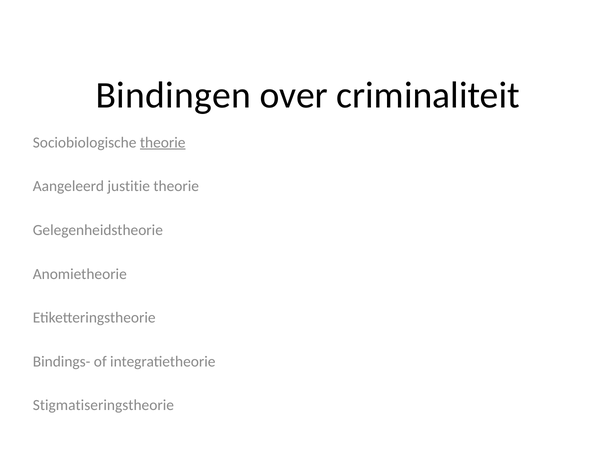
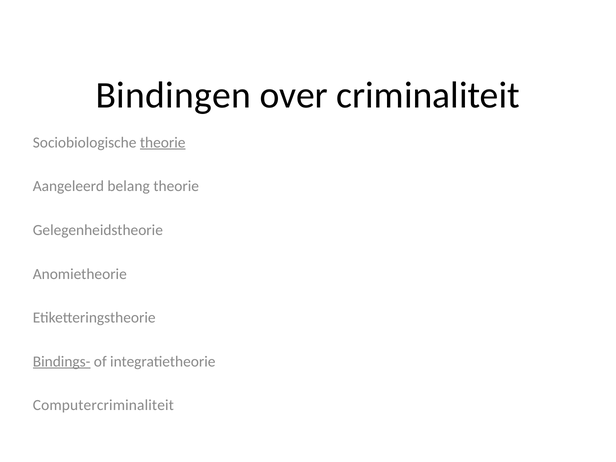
justitie: justitie -> belang (129, 186)
Bindings- underline: none -> present (62, 362)
Stigmatiseringstheorie: Stigmatiseringstheorie -> Computercriminaliteit (103, 405)
